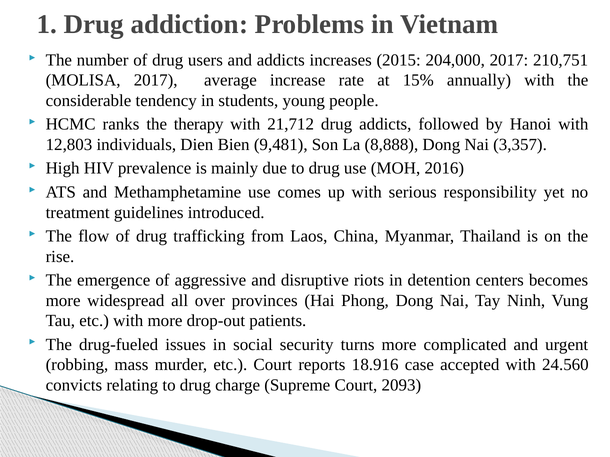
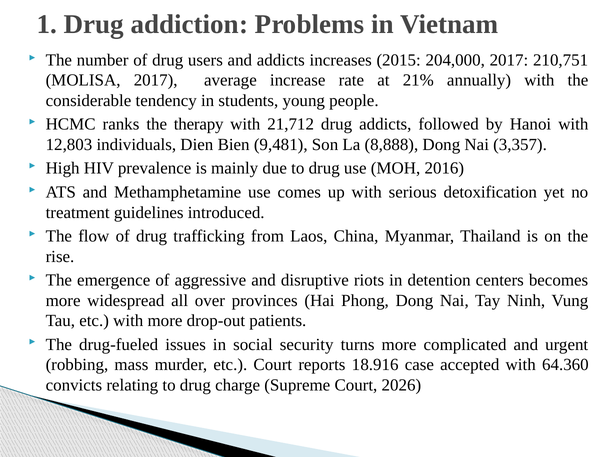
15%: 15% -> 21% (418, 80)
responsibility: responsibility -> detoxification (490, 192)
24.560: 24.560 -> 64.360 (565, 365)
2093: 2093 -> 2026 (401, 386)
